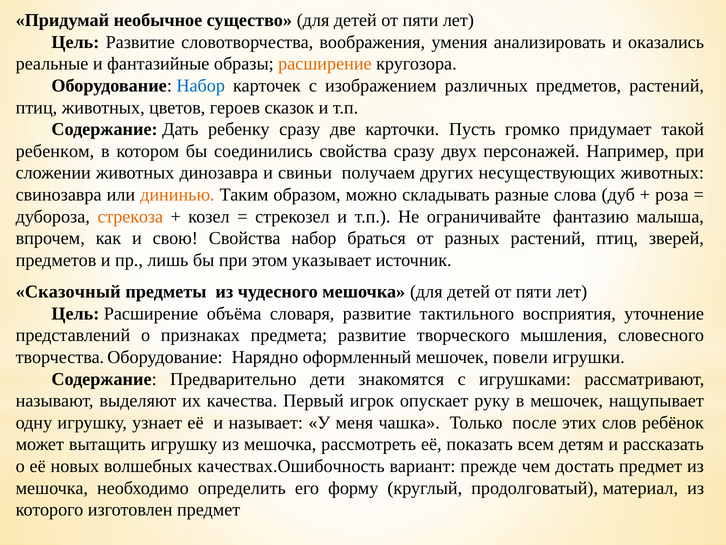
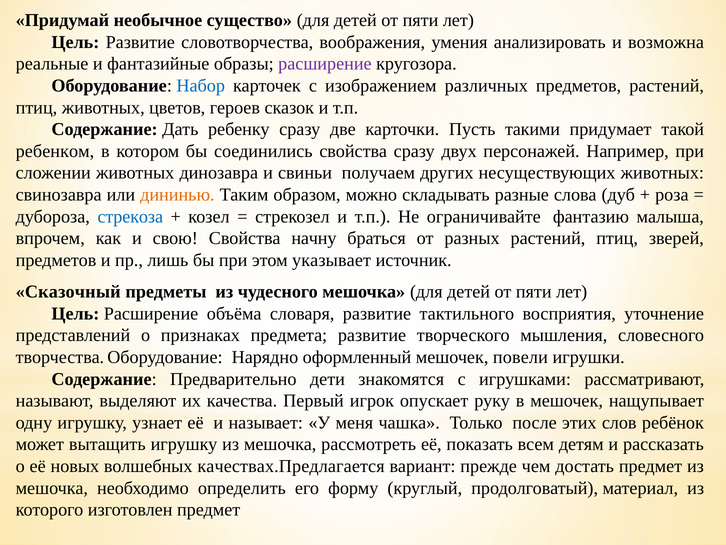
оказались: оказались -> возможна (666, 42)
расширение colour: orange -> purple (325, 64)
громко: громко -> такими (533, 129)
стрекоза colour: orange -> blue (130, 216)
Свойства набор: набор -> начну (314, 238)
качествах.Ошибочность: качествах.Ошибочность -> качествах.Предлагается (291, 466)
